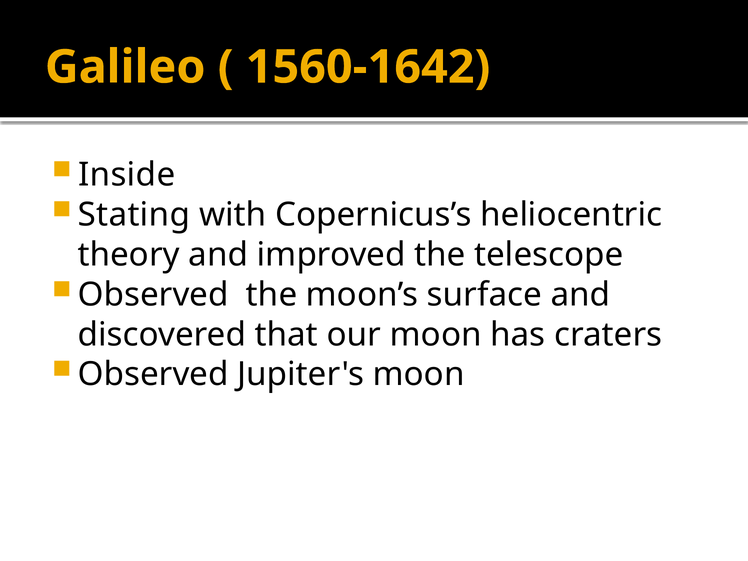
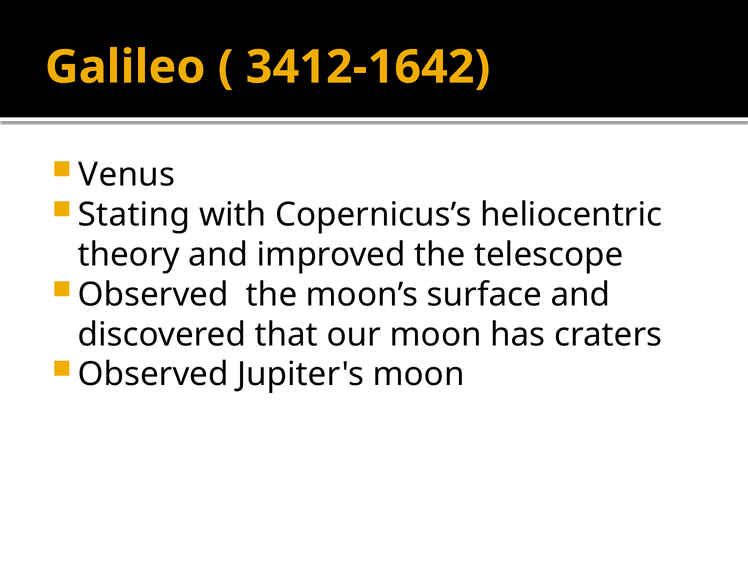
1560-1642: 1560-1642 -> 3412-1642 (368, 67)
Inside: Inside -> Venus (127, 175)
